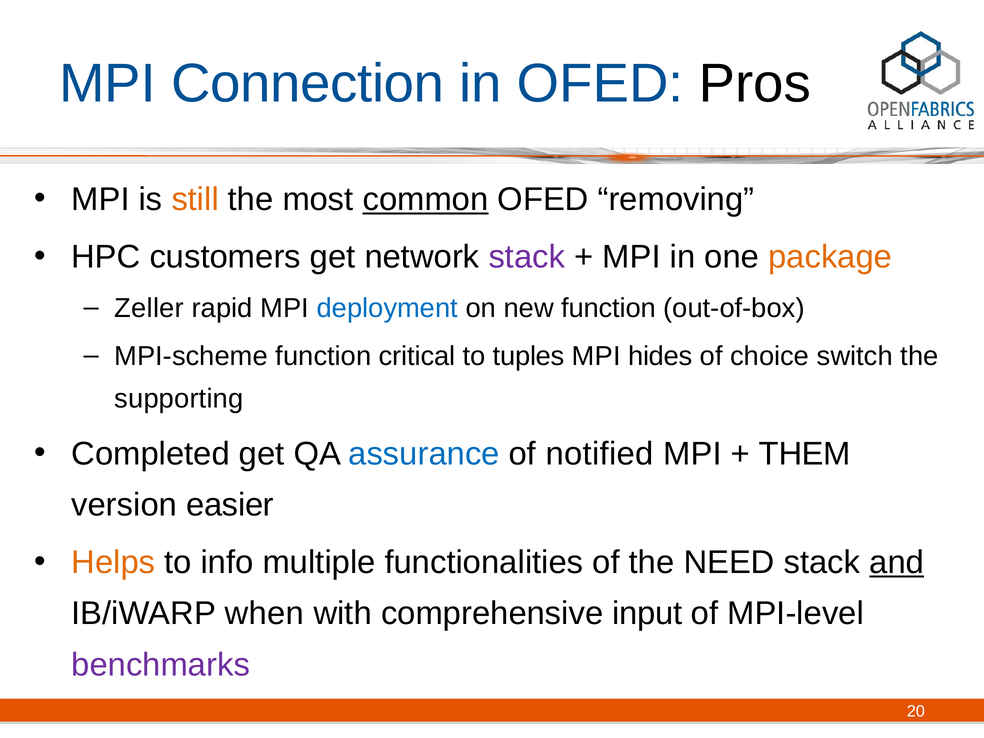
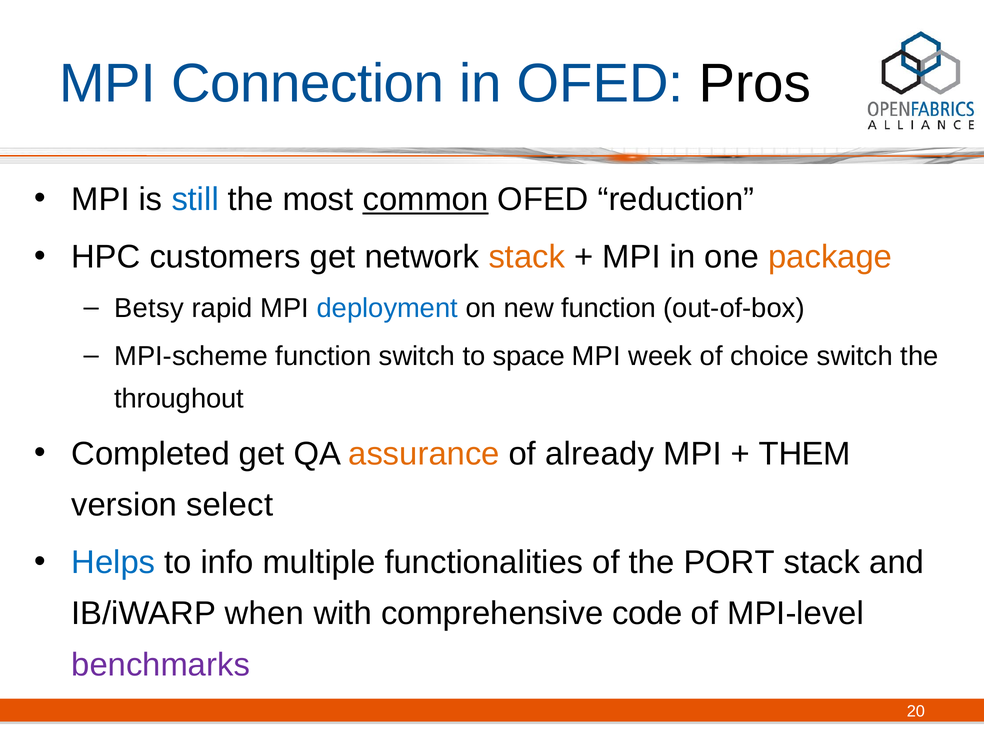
still colour: orange -> blue (195, 199)
removing: removing -> reduction (676, 199)
stack colour: purple -> orange (527, 257)
Zeller: Zeller -> Betsy (149, 308)
function critical: critical -> switch (417, 356)
tuples: tuples -> space (529, 356)
hides: hides -> week (660, 356)
supporting: supporting -> throughout (179, 399)
assurance colour: blue -> orange (424, 454)
notified: notified -> already (600, 454)
easier: easier -> select (230, 505)
Helps colour: orange -> blue (113, 563)
NEED: NEED -> PORT (729, 563)
and underline: present -> none (897, 563)
input: input -> code (647, 614)
